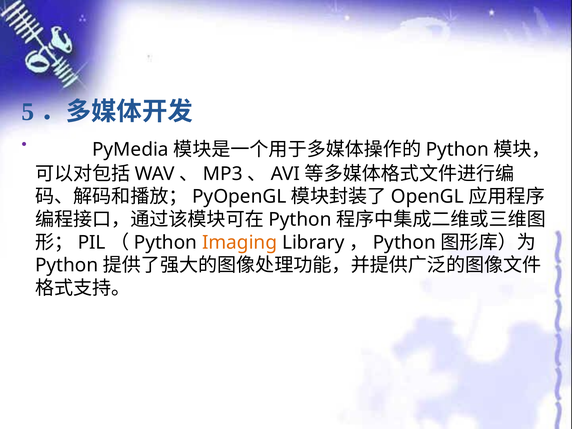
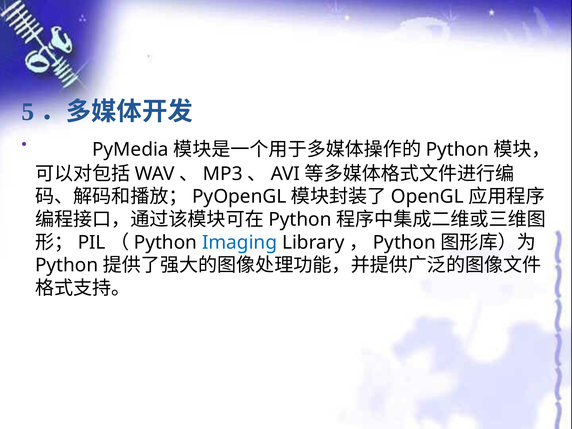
Imaging colour: orange -> blue (240, 242)
